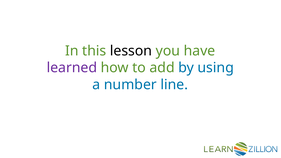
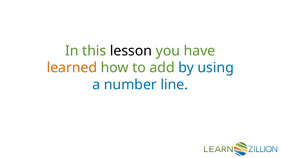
learned colour: purple -> orange (72, 68)
